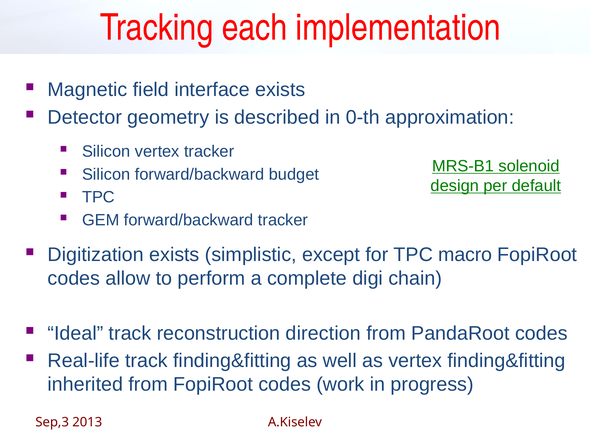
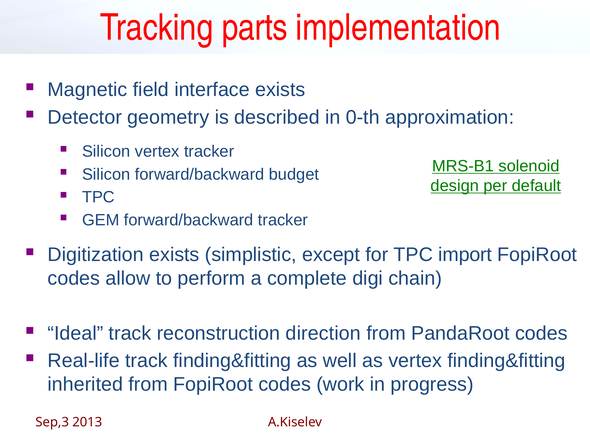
each: each -> parts (255, 28)
macro: macro -> import (465, 255)
